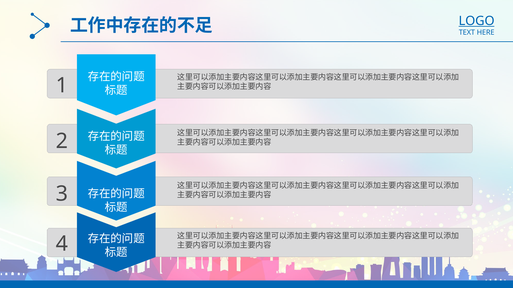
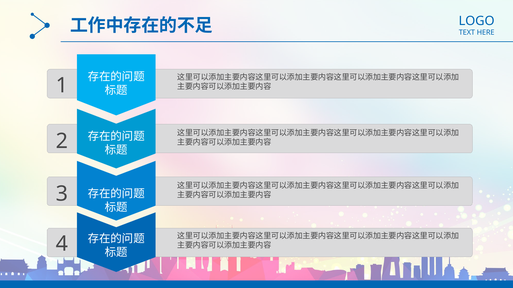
LOGO underline: present -> none (477, 21)
